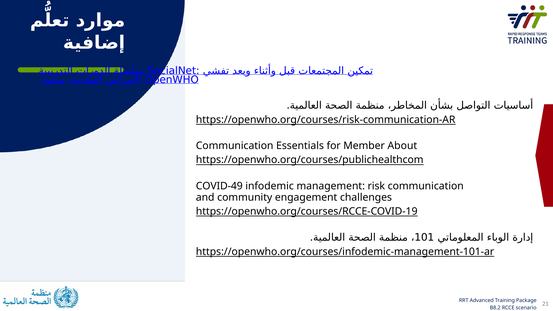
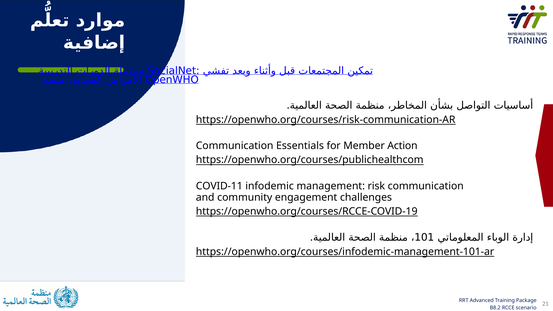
About: About -> Action (402, 146)
COVID-49: COVID-49 -> COVID-11 (219, 186)
